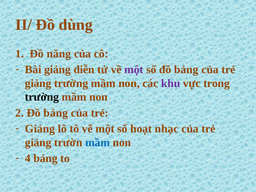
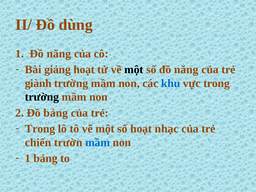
giảng diễn: diễn -> hoạt (84, 70)
một colour: purple -> black (134, 70)
số đồ bảng: bảng -> năng (186, 70)
giảng: giảng -> giành (38, 83)
khu colour: purple -> blue (171, 83)
Giảng: Giảng -> Trong (40, 129)
giảng: giảng -> chiến (38, 142)
4: 4 -> 1 (28, 158)
